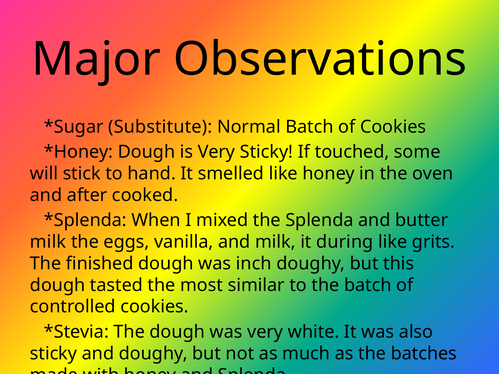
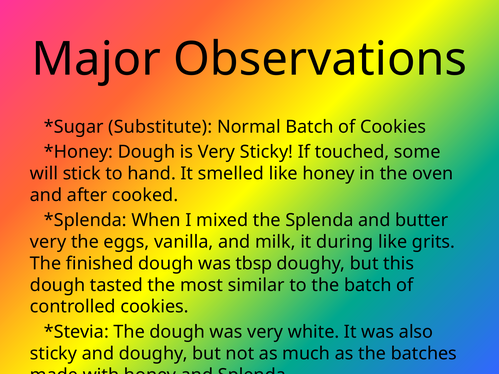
milk: milk -> very (48, 242)
inch: inch -> tbsp (254, 264)
